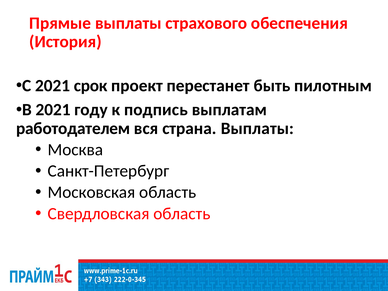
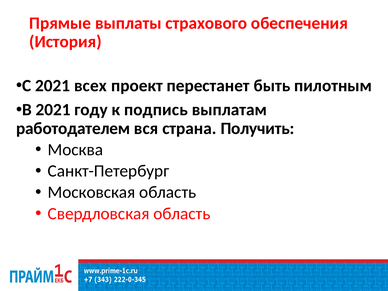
срок: срок -> всех (90, 86)
страна Выплаты: Выплаты -> Получить (257, 128)
